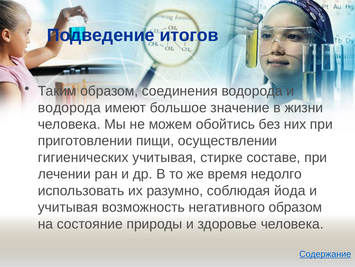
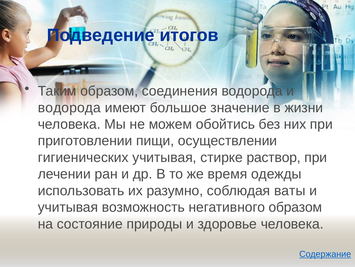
составе: составе -> раствор (274, 157)
недолго: недолго -> одежды (276, 174)
йода: йода -> ваты (290, 190)
